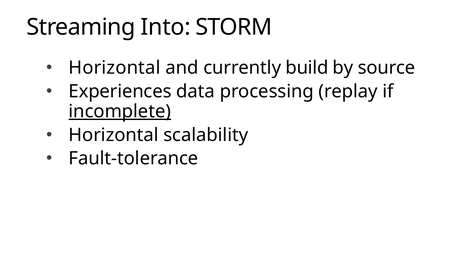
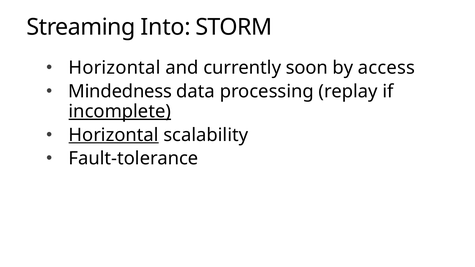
build: build -> soon (307, 68)
source: source -> access (386, 68)
Experiences: Experiences -> Mindedness (120, 92)
Horizontal underline: none -> present (114, 135)
